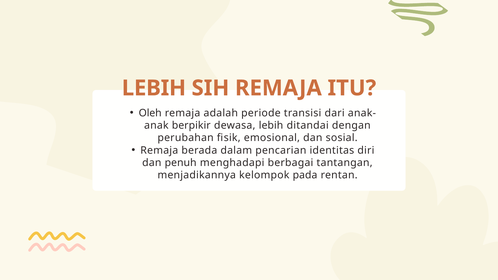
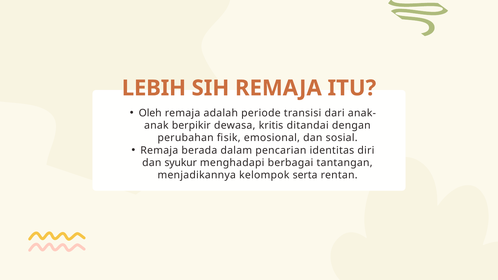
dewasa lebih: lebih -> kritis (271, 125)
penuh: penuh -> syukur (181, 163)
pada: pada -> serta (305, 175)
